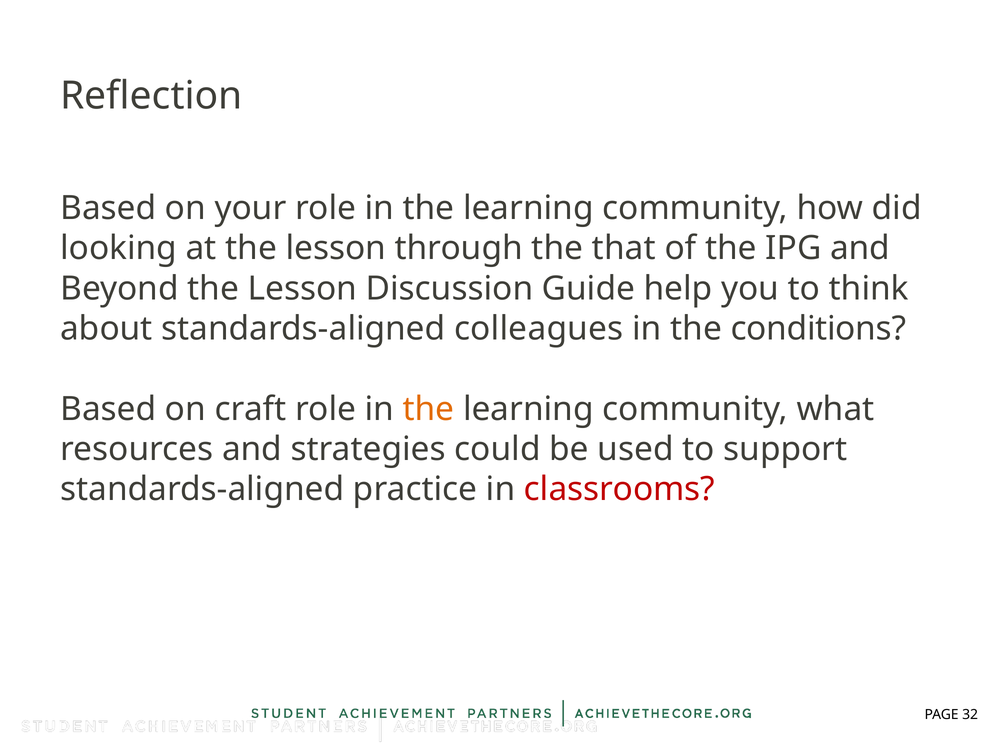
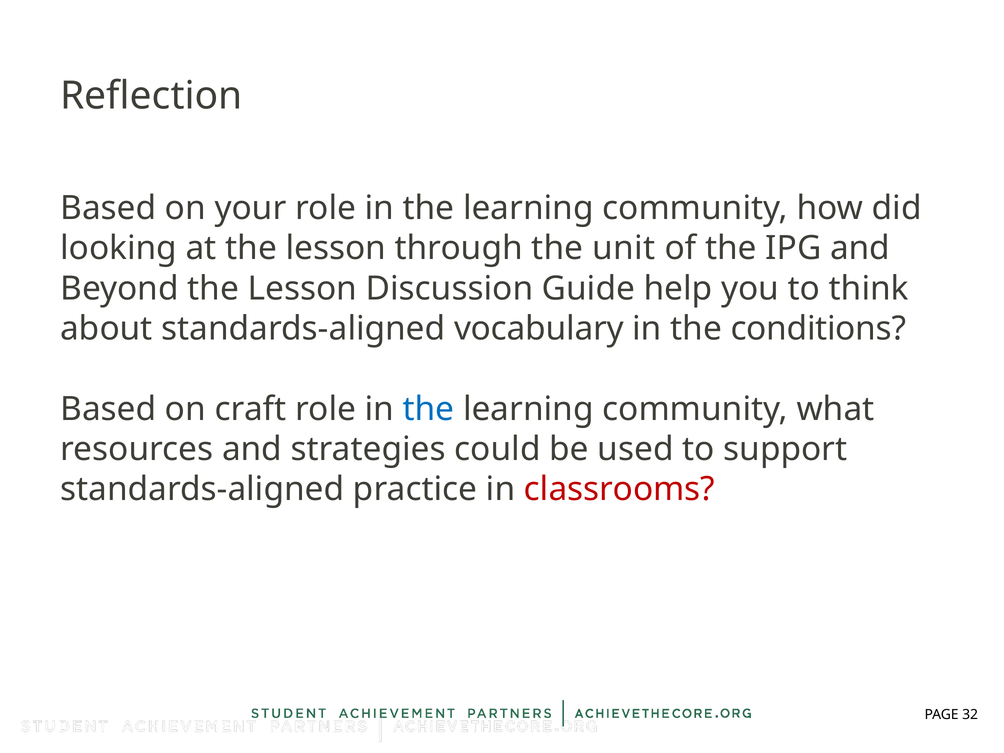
that: that -> unit (624, 248)
colleagues: colleagues -> vocabulary (539, 329)
the colour: orange -> blue (428, 409)
